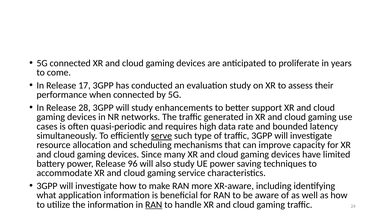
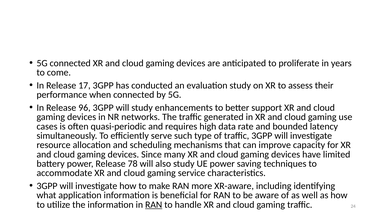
28: 28 -> 96 (84, 108)
serve underline: present -> none (161, 136)
96: 96 -> 78 (133, 164)
